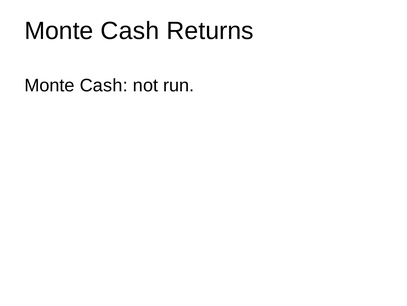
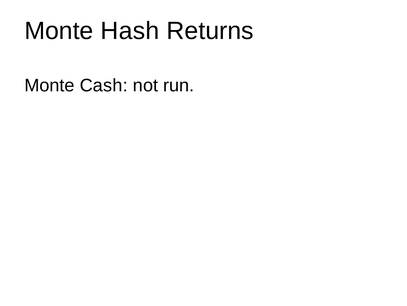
Cash: Cash -> Hash (130, 31)
